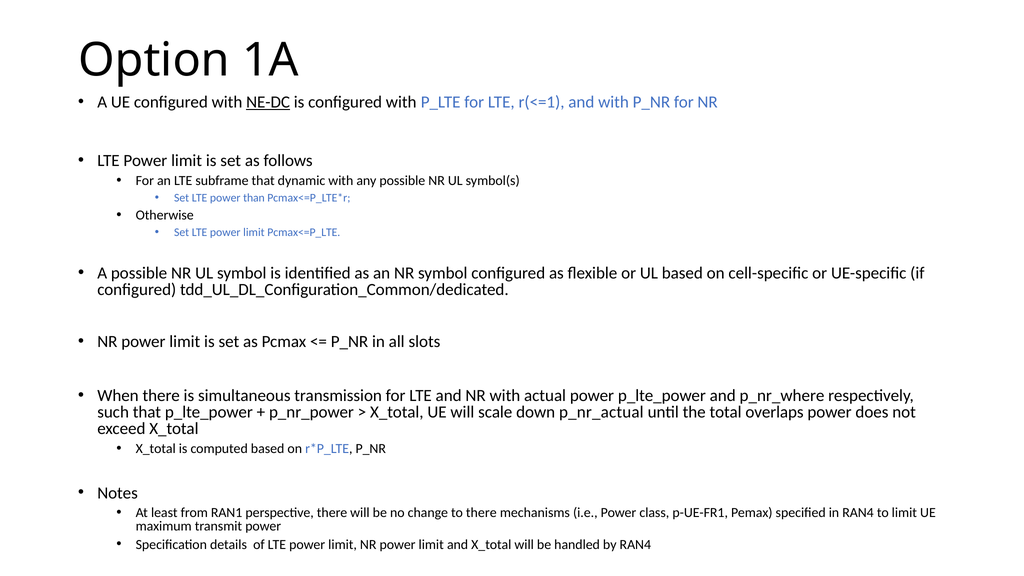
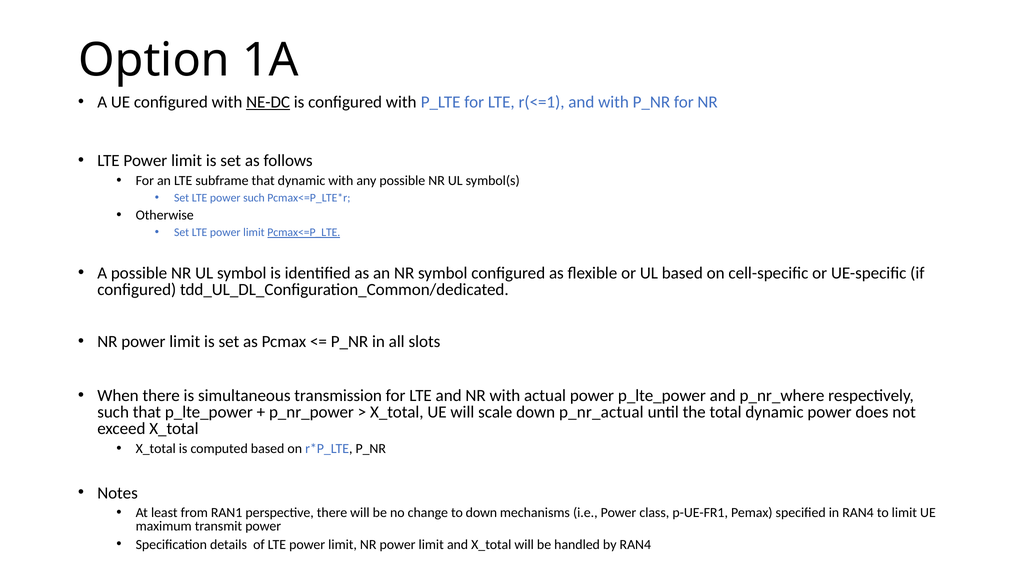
power than: than -> such (254, 198)
Pcmax<=P_LTE underline: none -> present (304, 232)
total overlaps: overlaps -> dynamic (774, 412)
to there: there -> down (481, 513)
